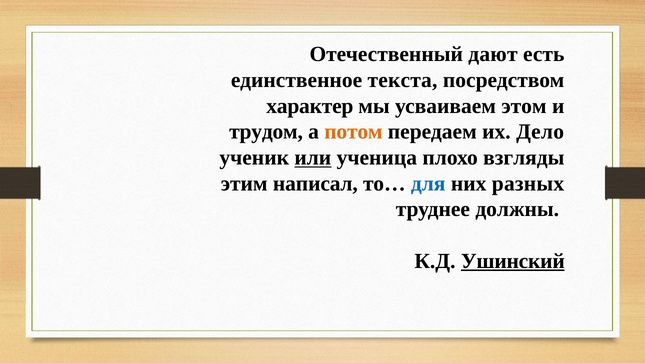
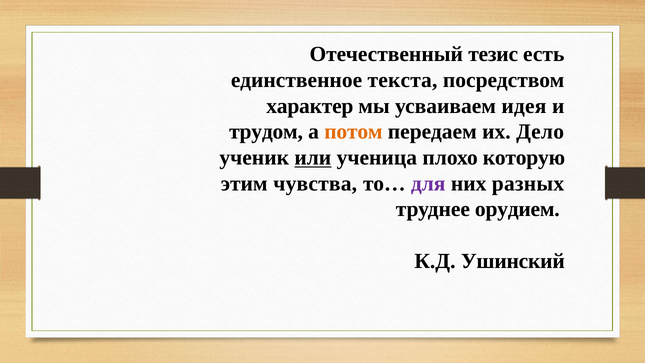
дают: дают -> тезис (493, 54)
этом: этом -> идея (524, 106)
взгляды: взгляды -> которую (524, 158)
написал: написал -> чувства (315, 183)
для colour: blue -> purple (428, 183)
должны: должны -> орудием (517, 209)
Ушинский underline: present -> none (513, 261)
